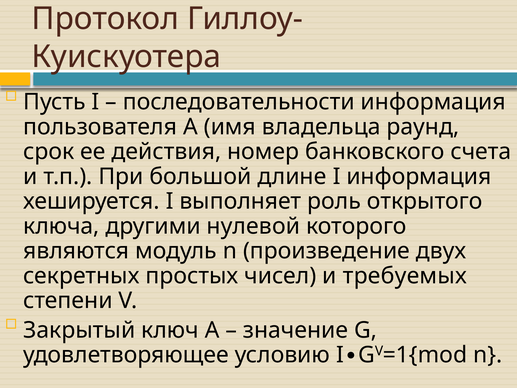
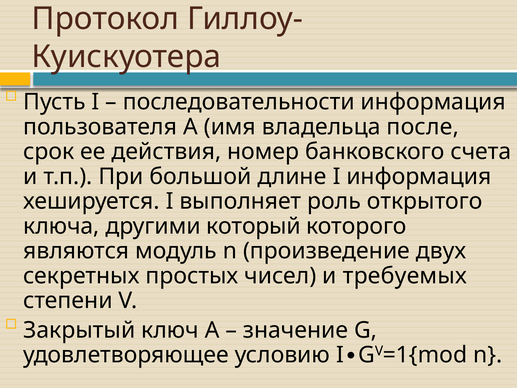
раунд: раунд -> после (423, 127)
нулевой: нулевой -> который (254, 226)
